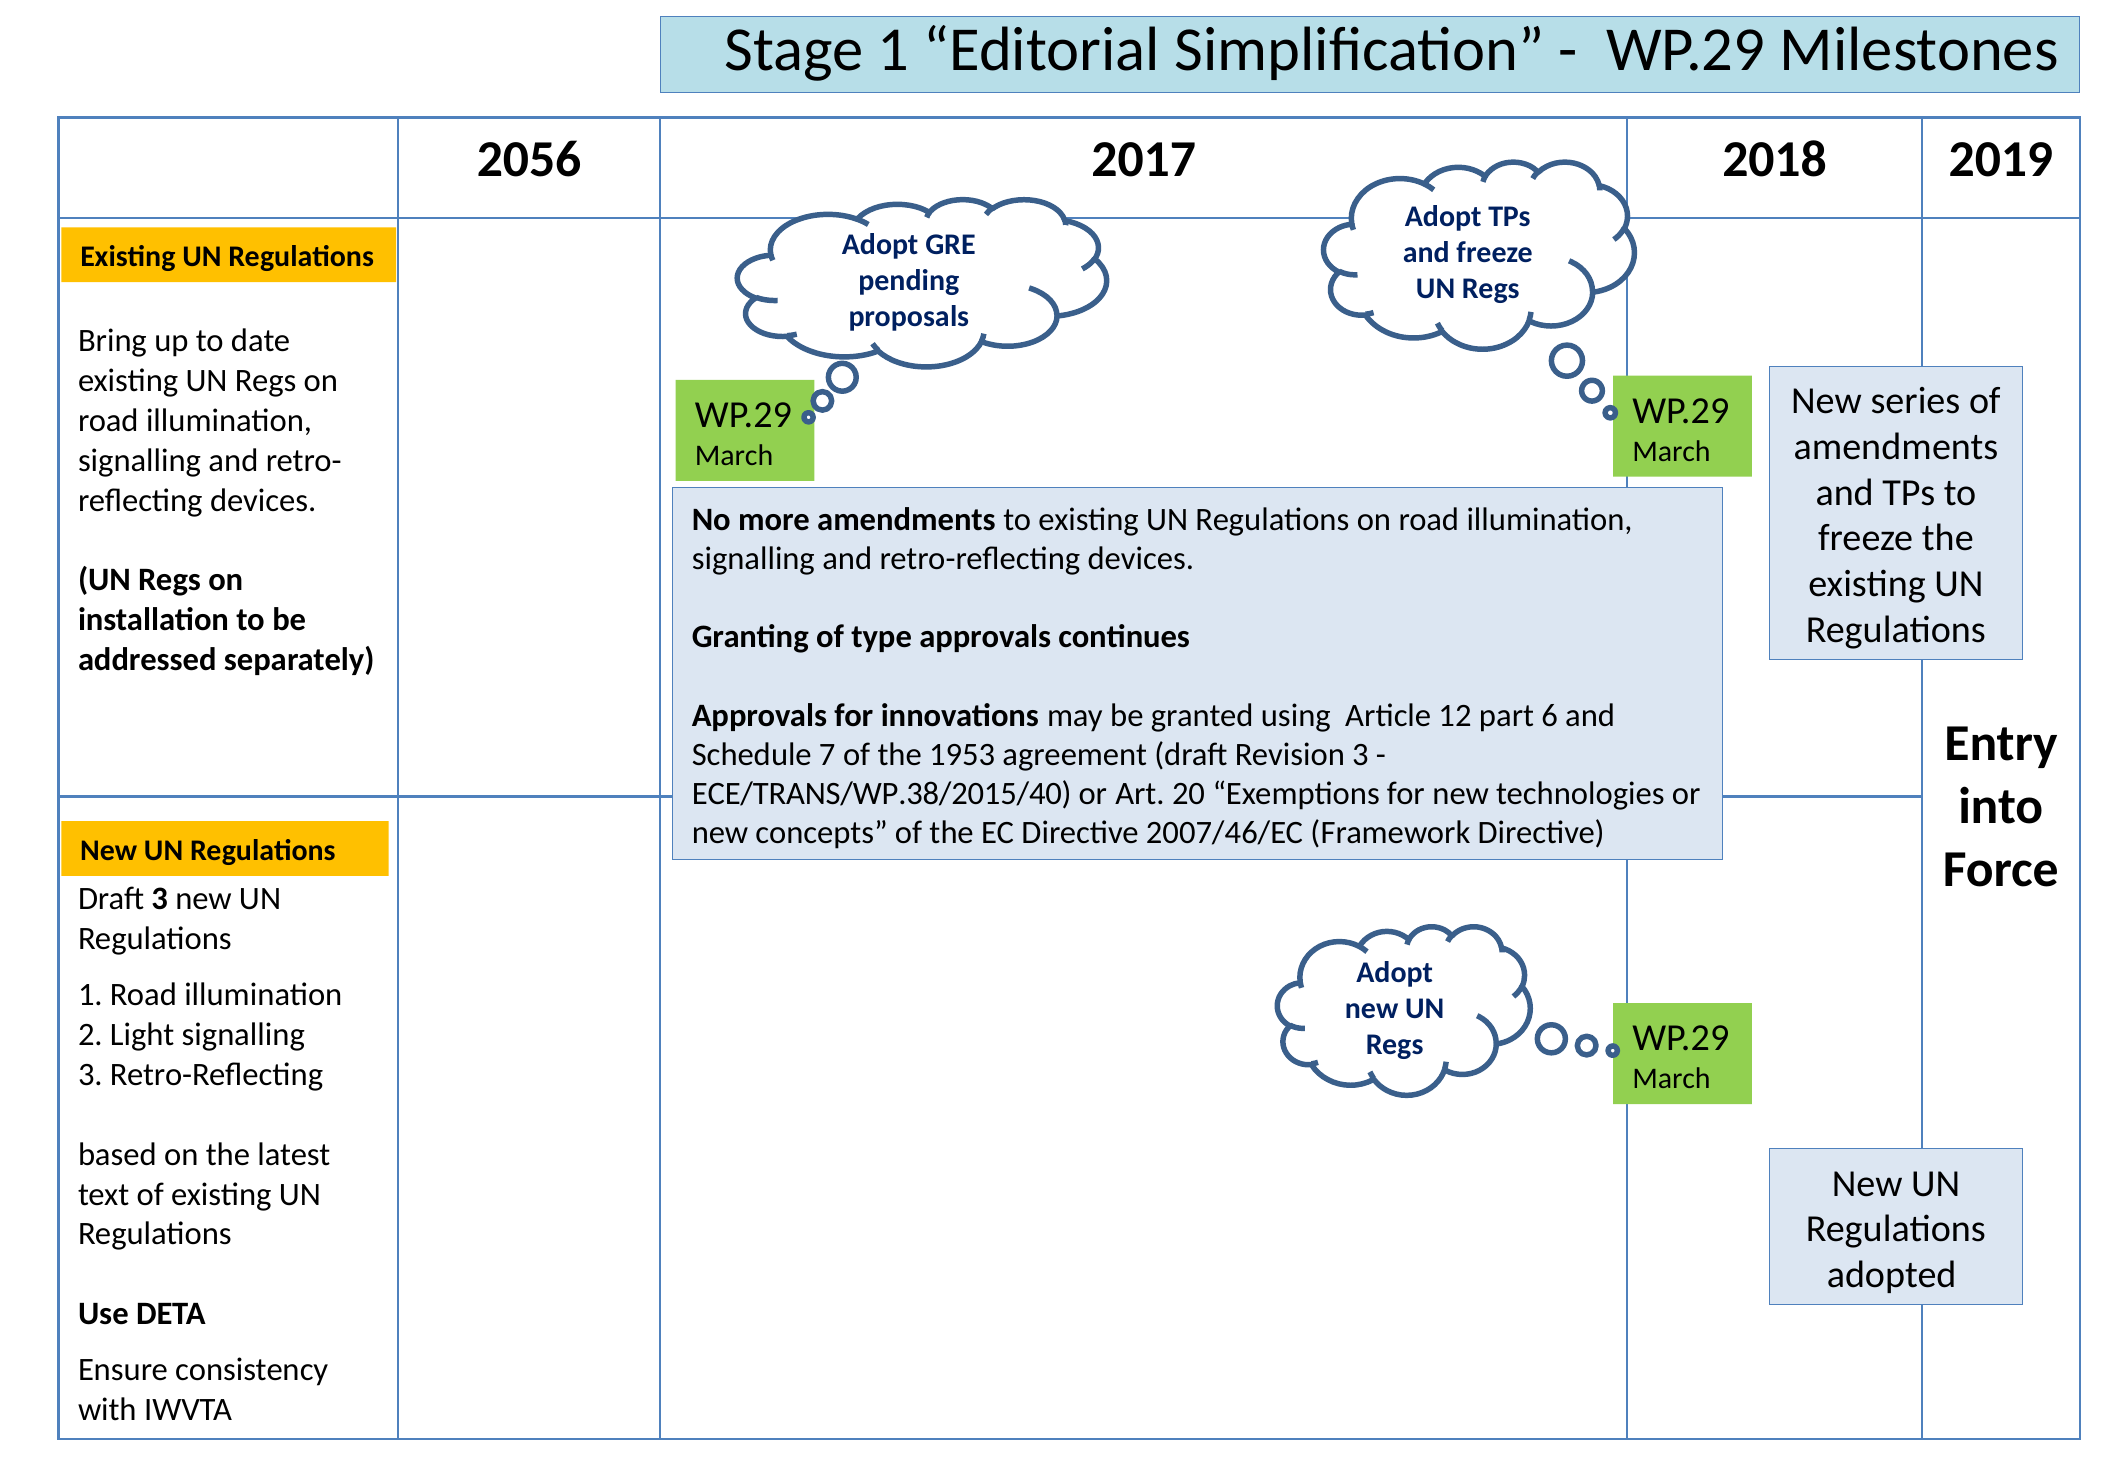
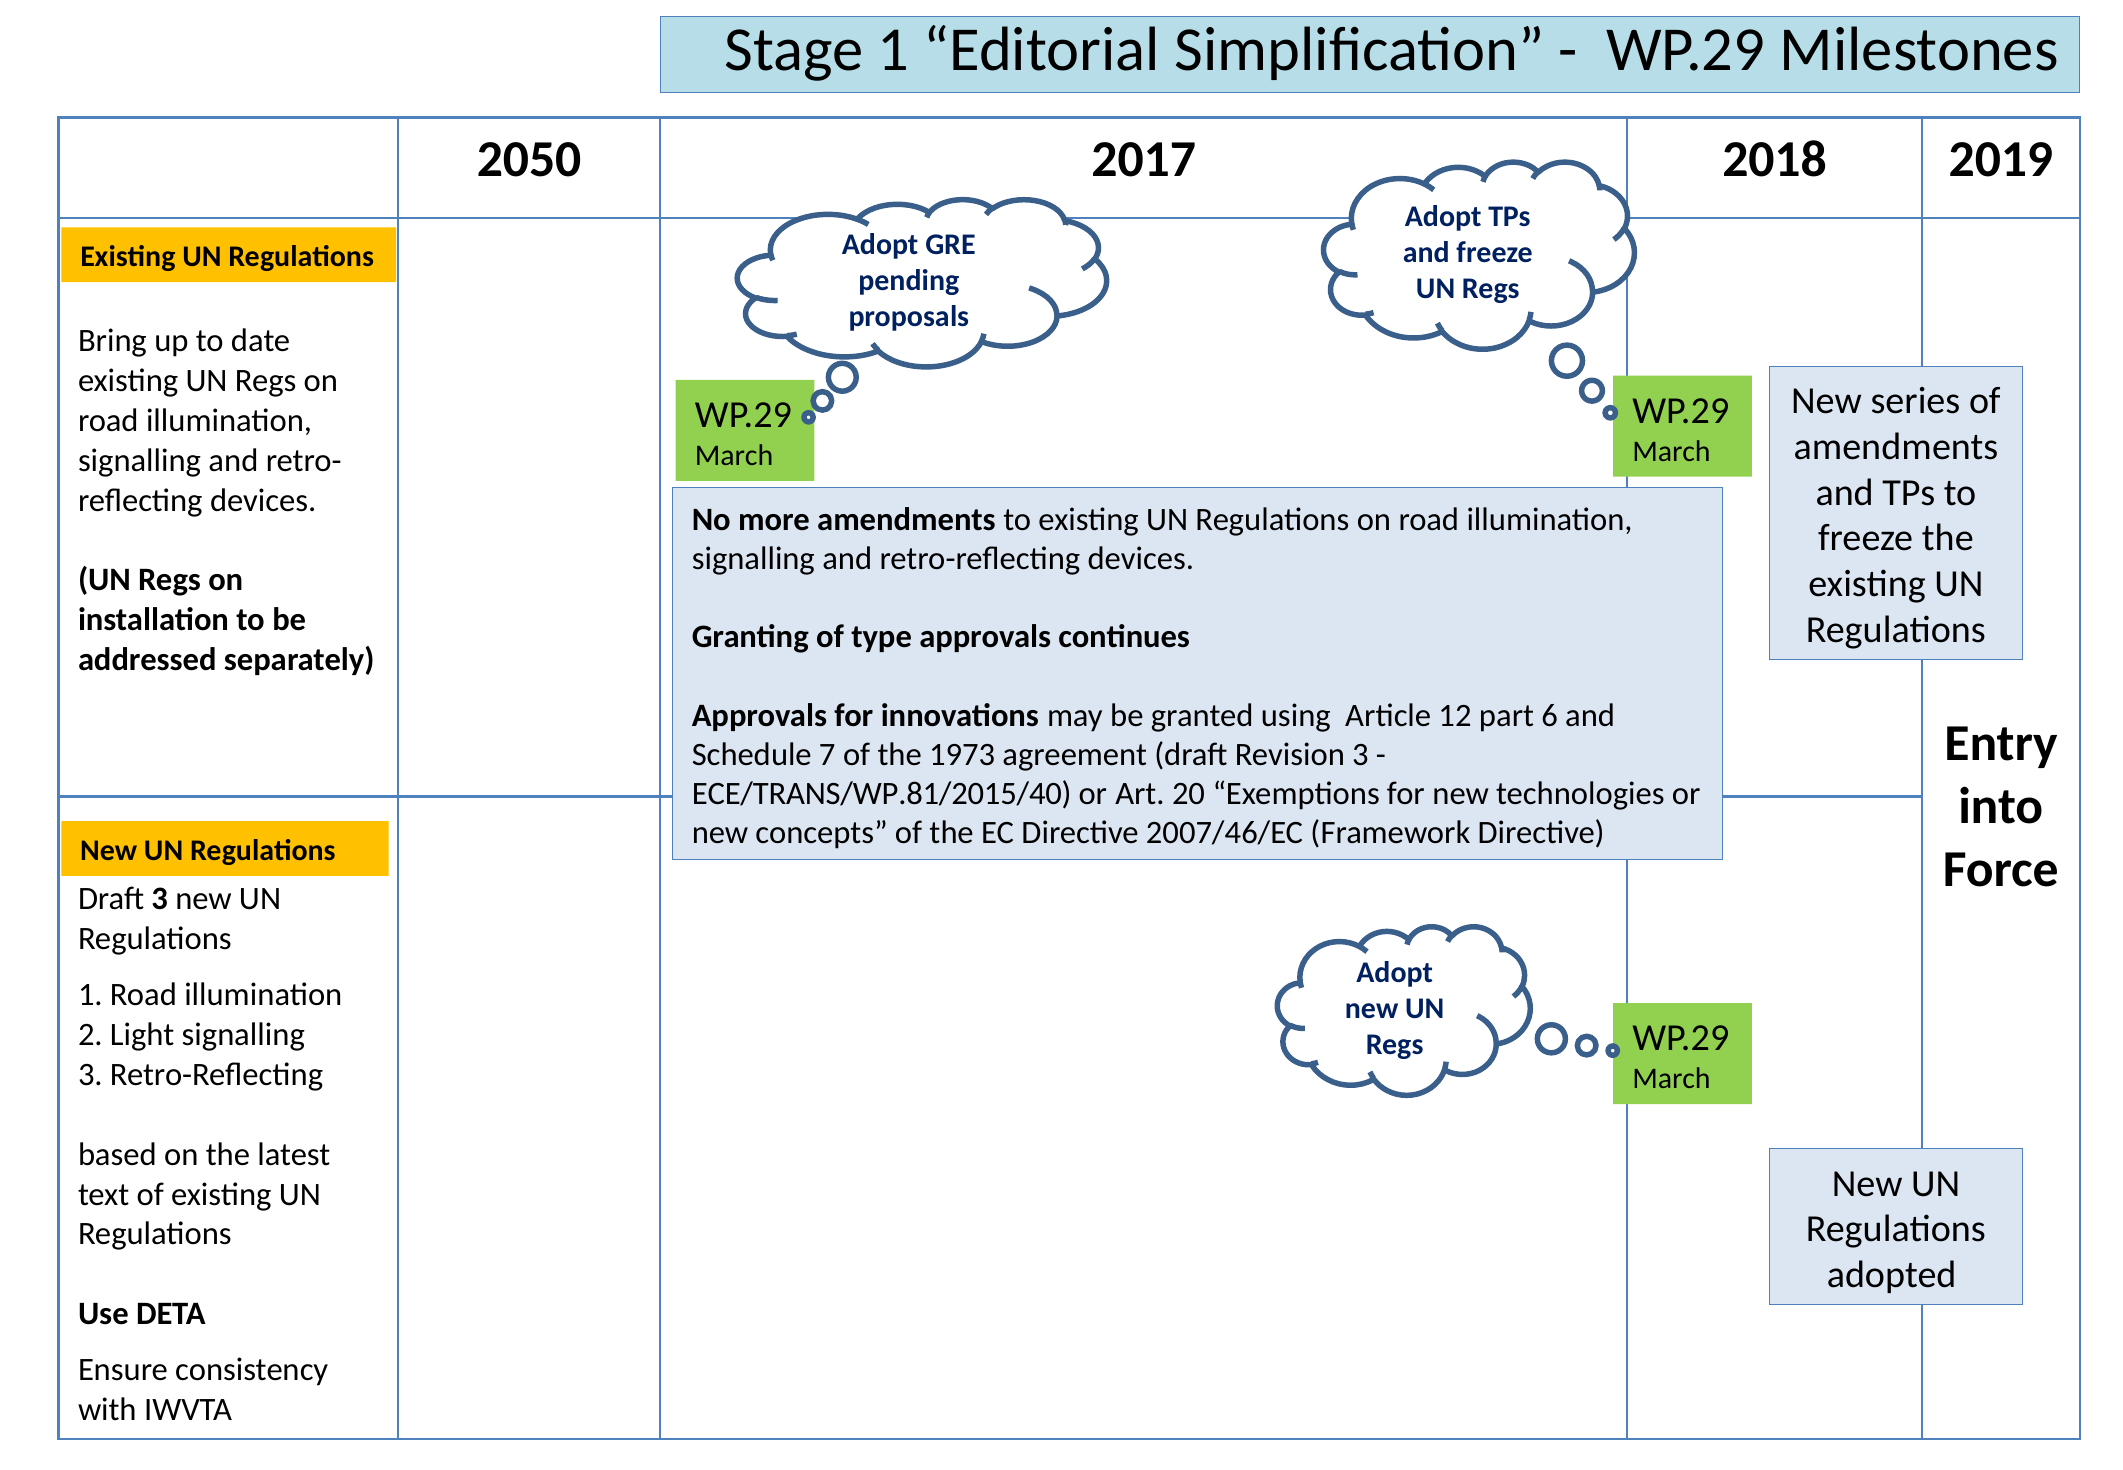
2056: 2056 -> 2050 (529, 159)
1953: 1953 -> 1973 (962, 754)
ECE/TRANS/WP.38/2015/40: ECE/TRANS/WP.38/2015/40 -> ECE/TRANS/WP.81/2015/40 (882, 794)
